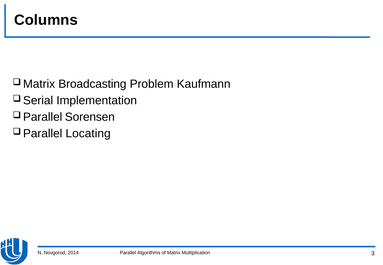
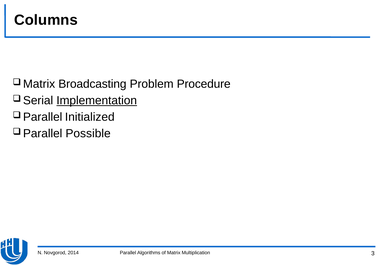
Kaufmann: Kaufmann -> Procedure (204, 84)
Implementation underline: none -> present (97, 101)
Sorensen: Sorensen -> Initialized (90, 117)
Locating: Locating -> Possible (88, 134)
